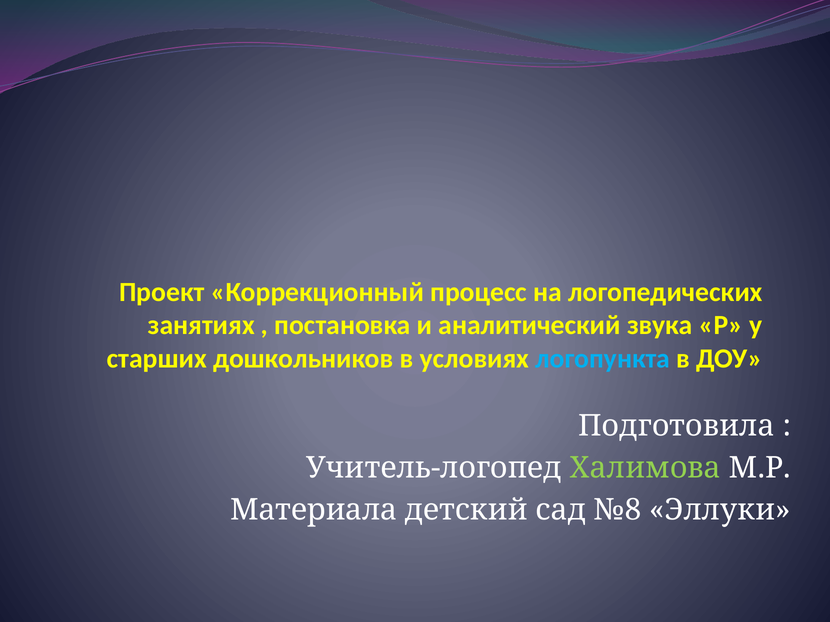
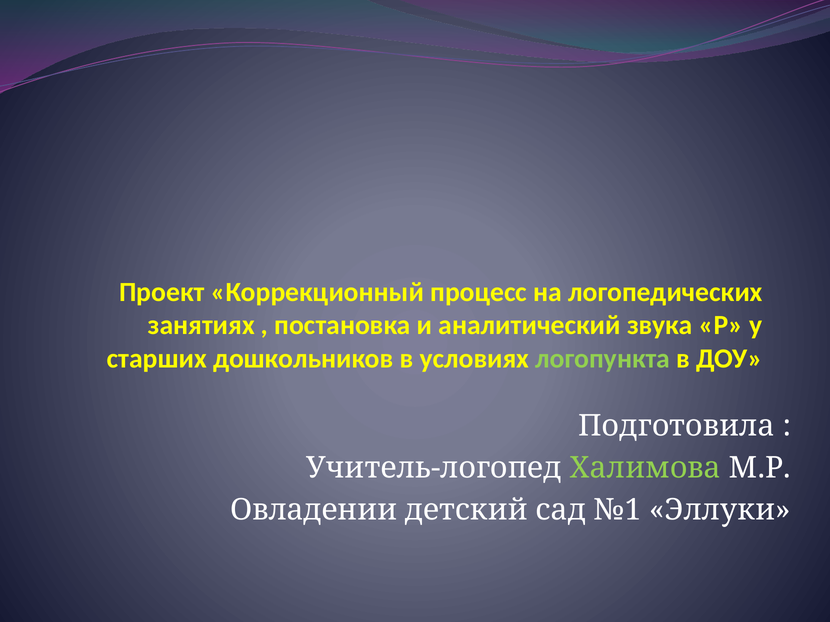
логопункта colour: light blue -> light green (603, 359)
Материала: Материала -> Овладении (314, 510)
№8: №8 -> №1 (618, 510)
